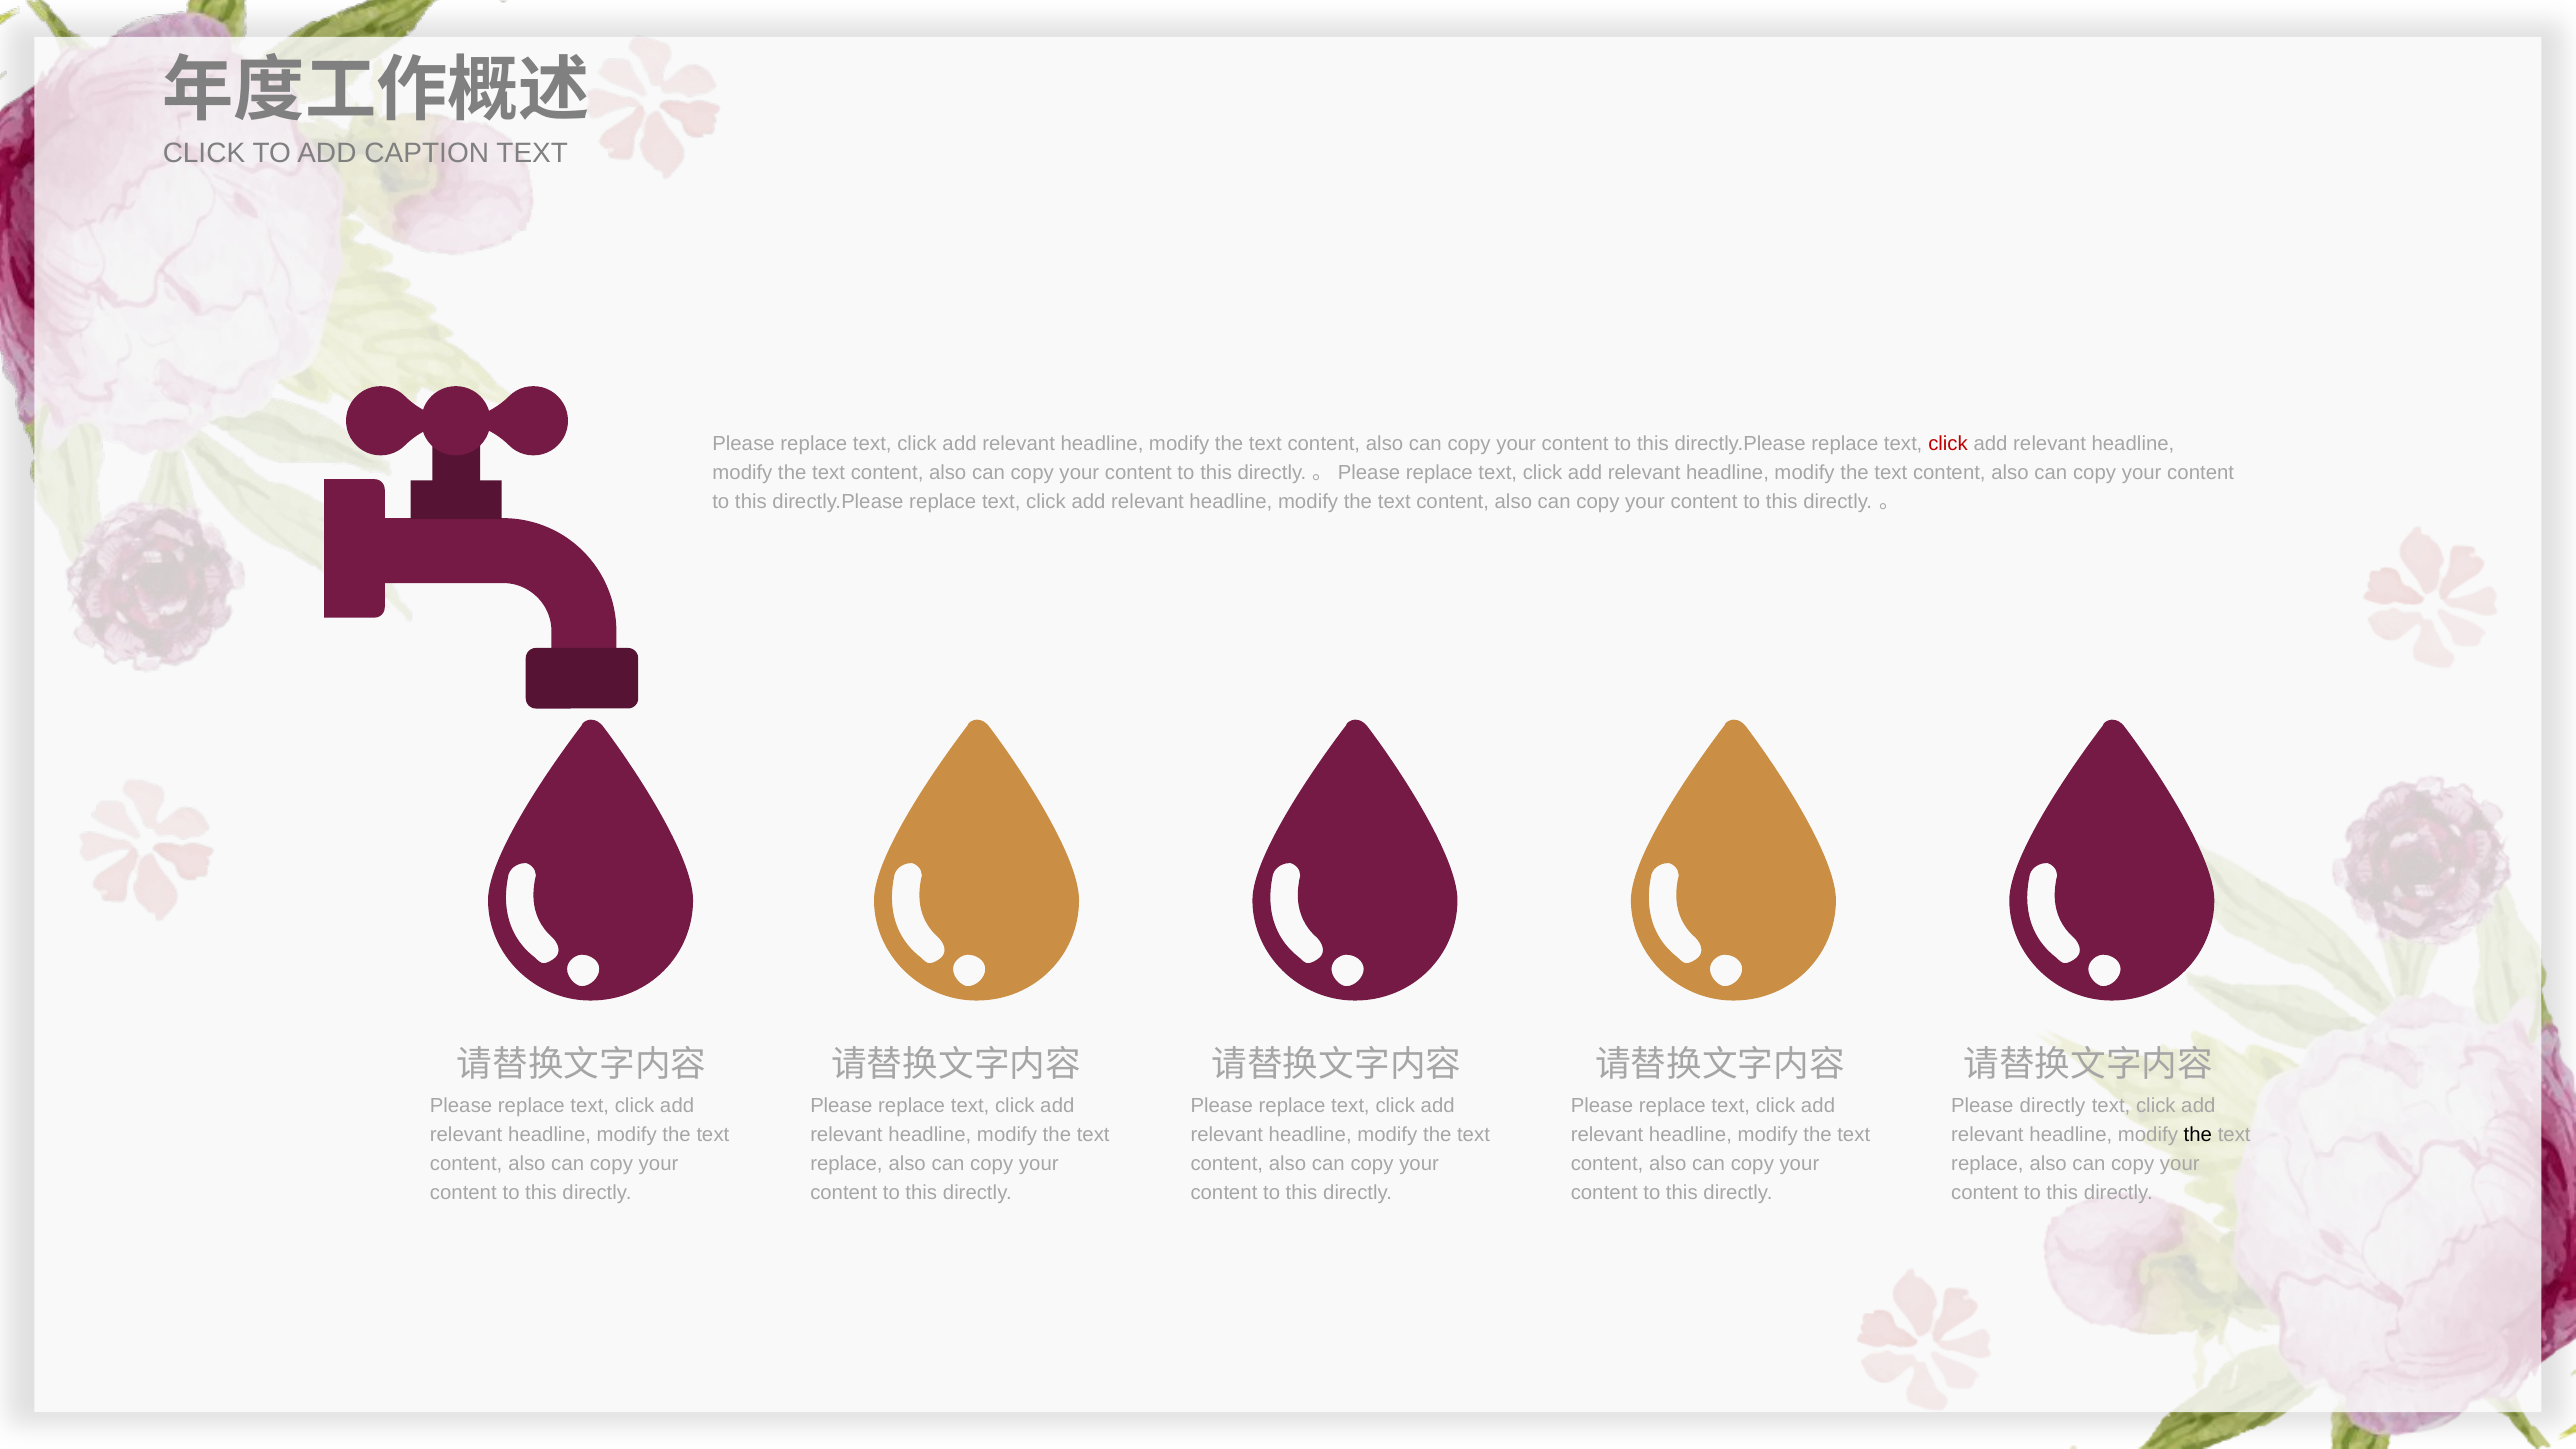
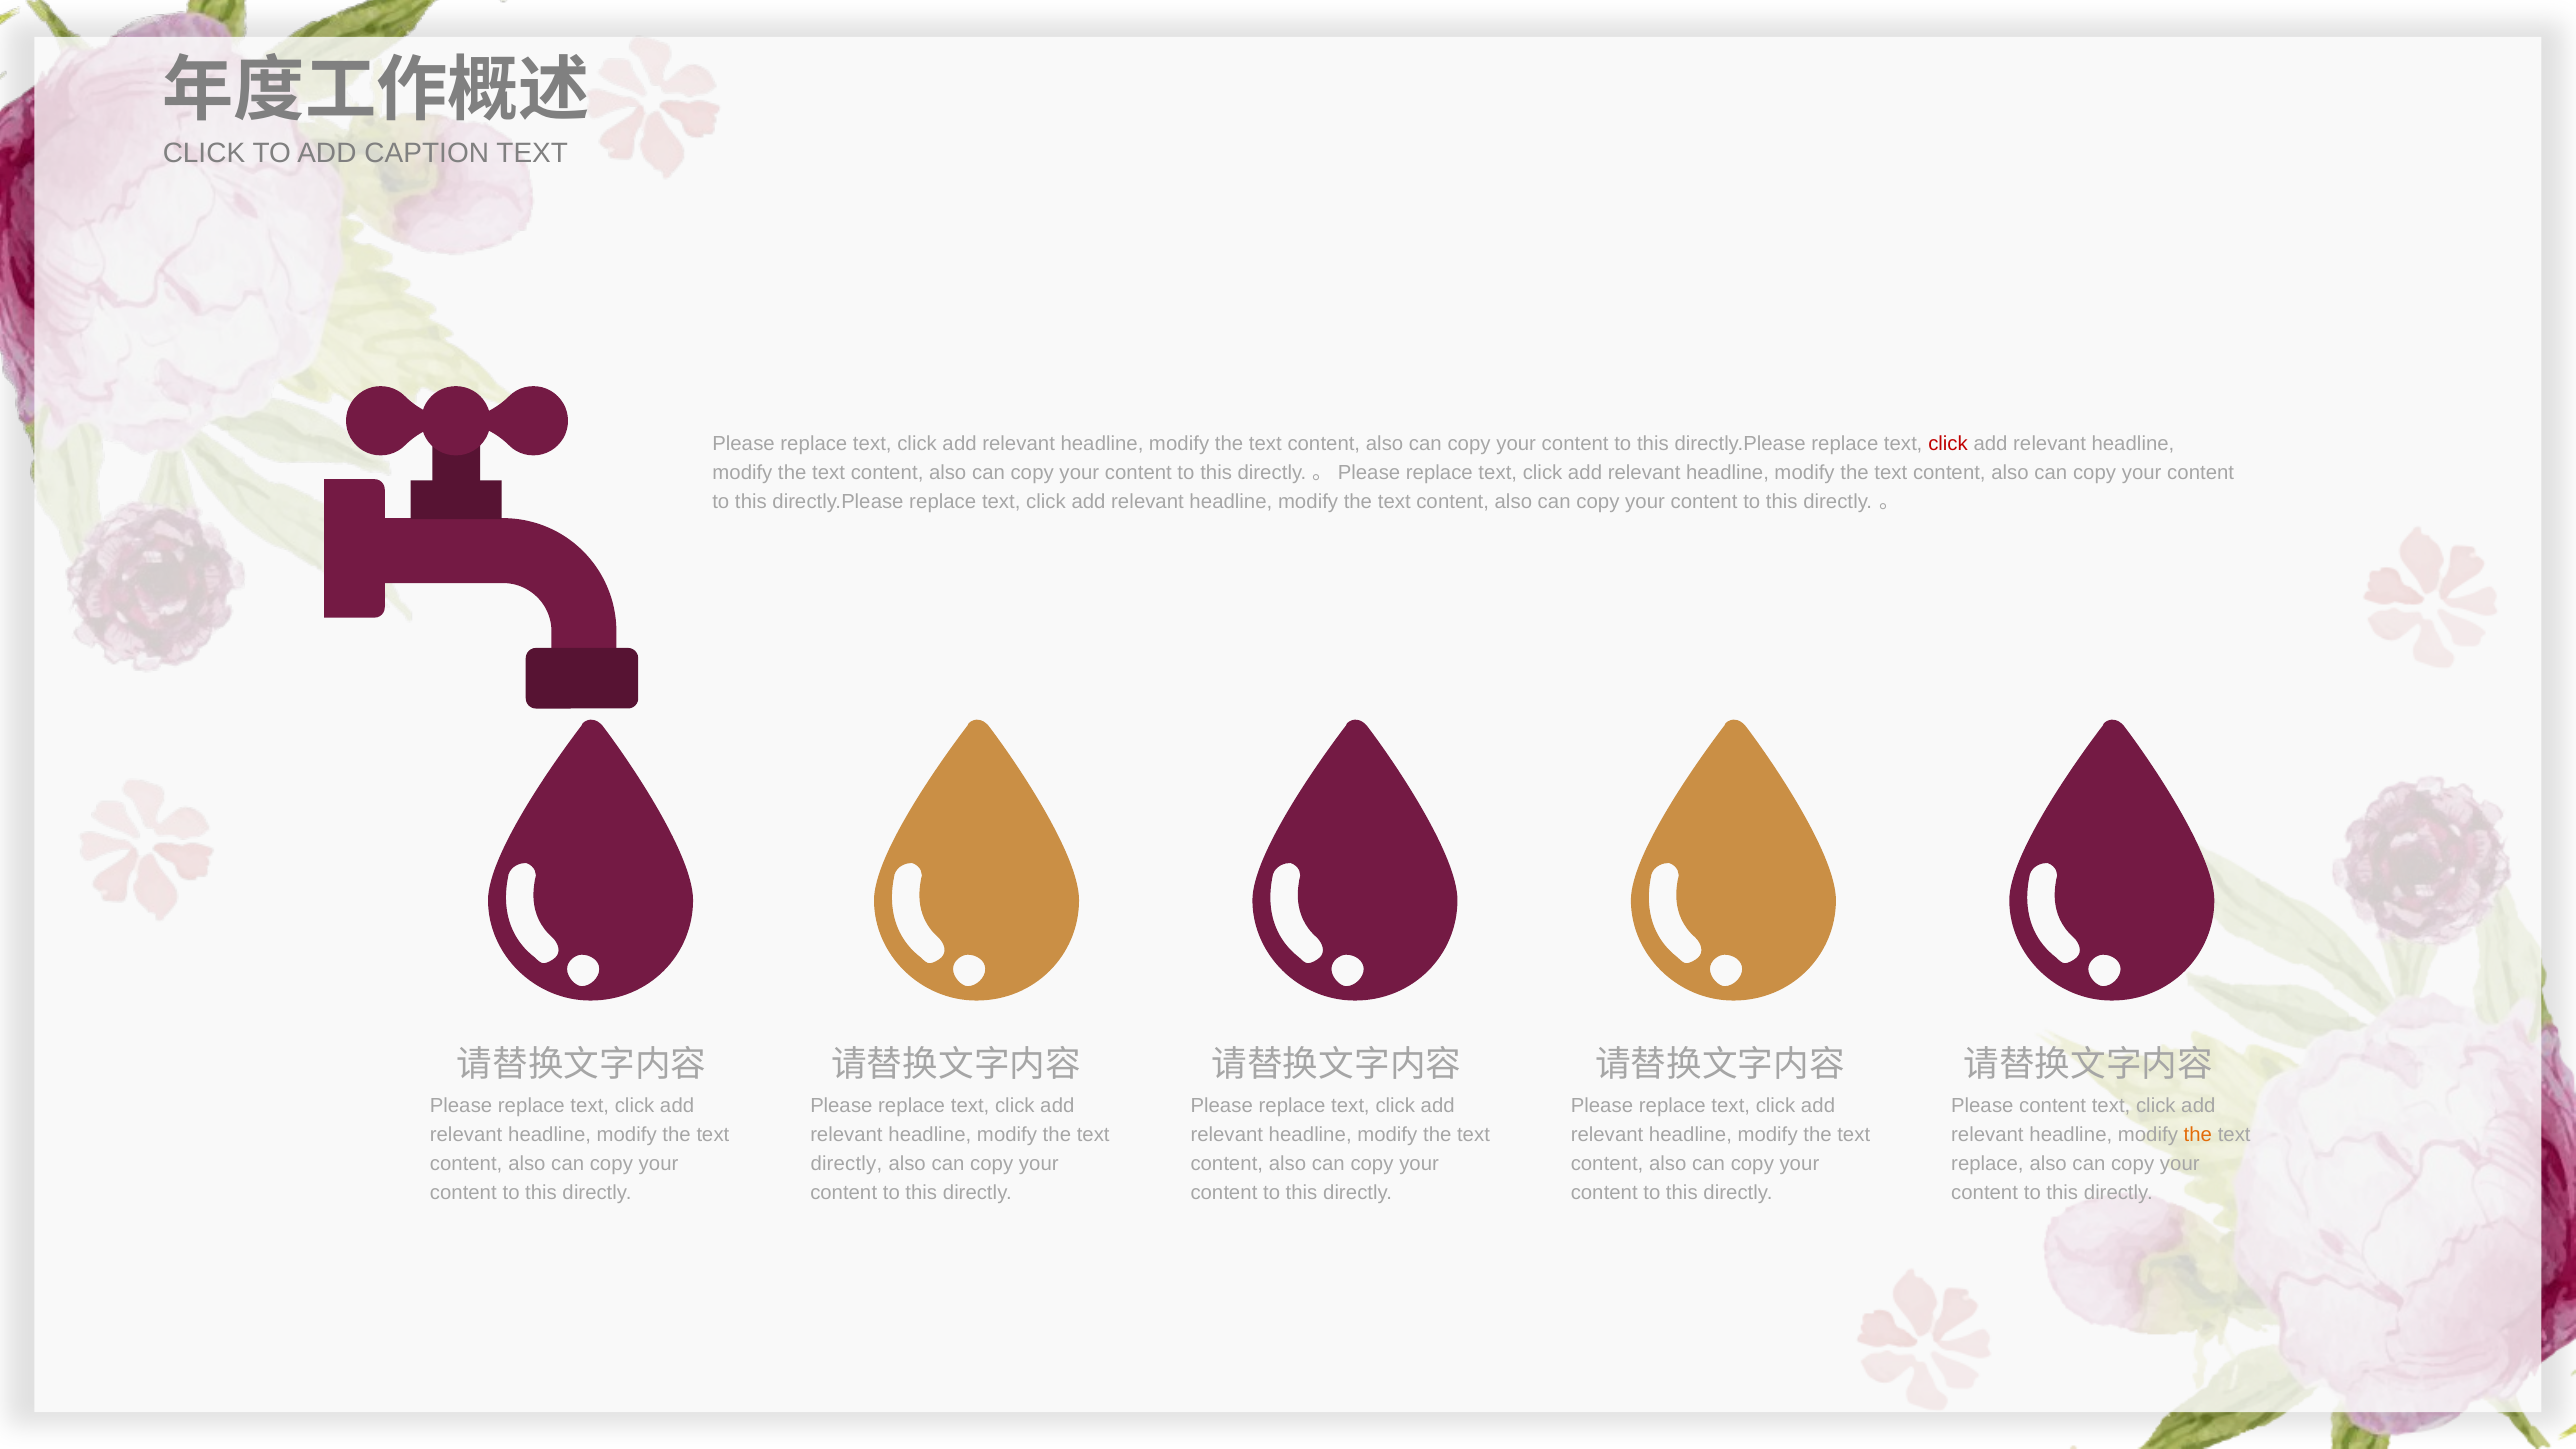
Please directly: directly -> content (2053, 1105)
the colour: black -> orange (2198, 1134)
replace: replace -> directly (846, 1164)
